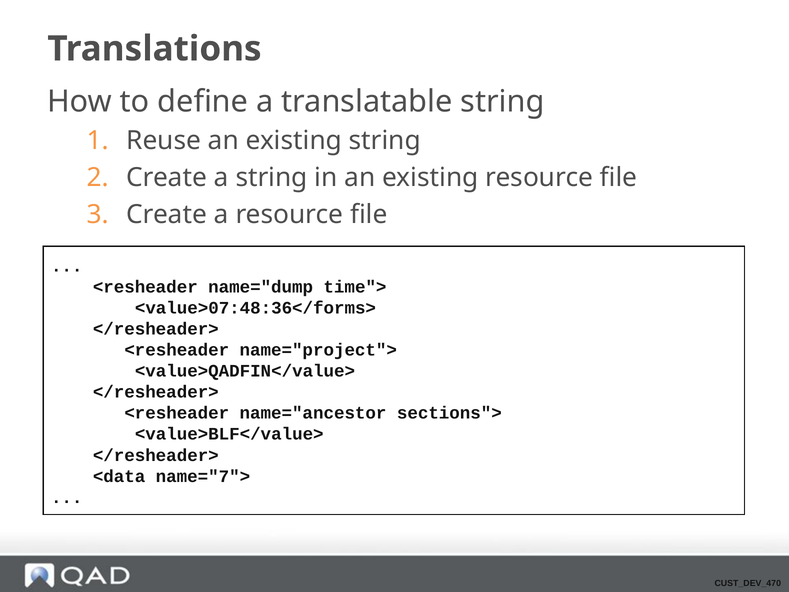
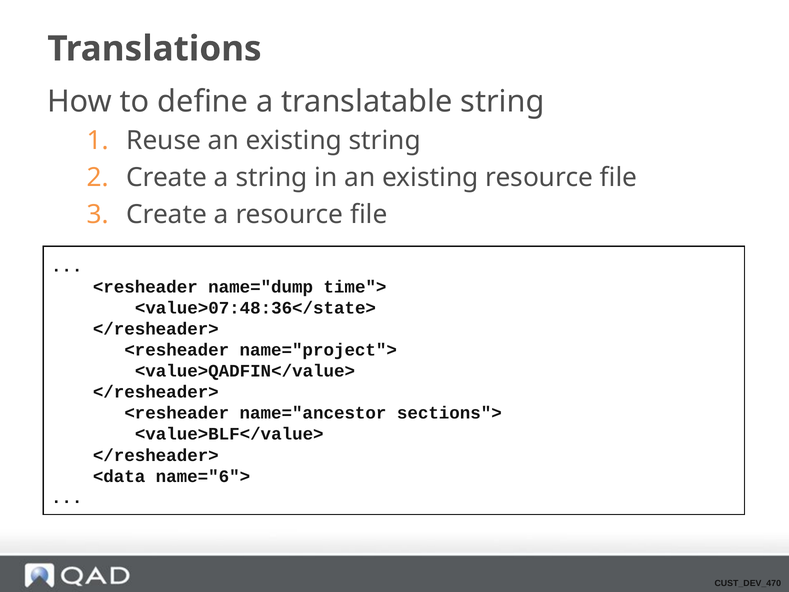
<value>07:48:36</forms>: <value>07:48:36</forms> -> <value>07:48:36</state> (255, 308)
name="7">: name="7"> -> name="6"> (203, 476)
